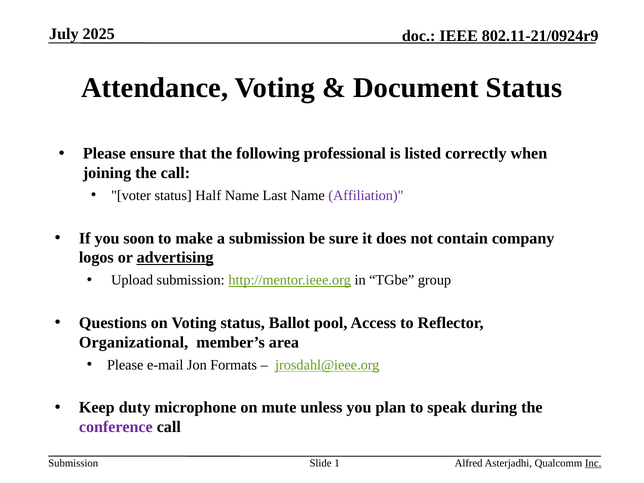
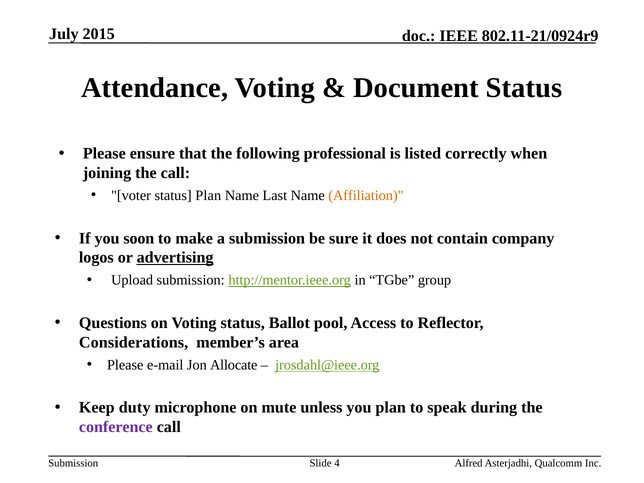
2025: 2025 -> 2015 (99, 34)
status Half: Half -> Plan (208, 195)
Affiliation colour: purple -> orange (366, 195)
Organizational: Organizational -> Considerations (134, 342)
Formats: Formats -> Allocate (234, 365)
1: 1 -> 4 (337, 463)
Inc underline: present -> none (593, 463)
